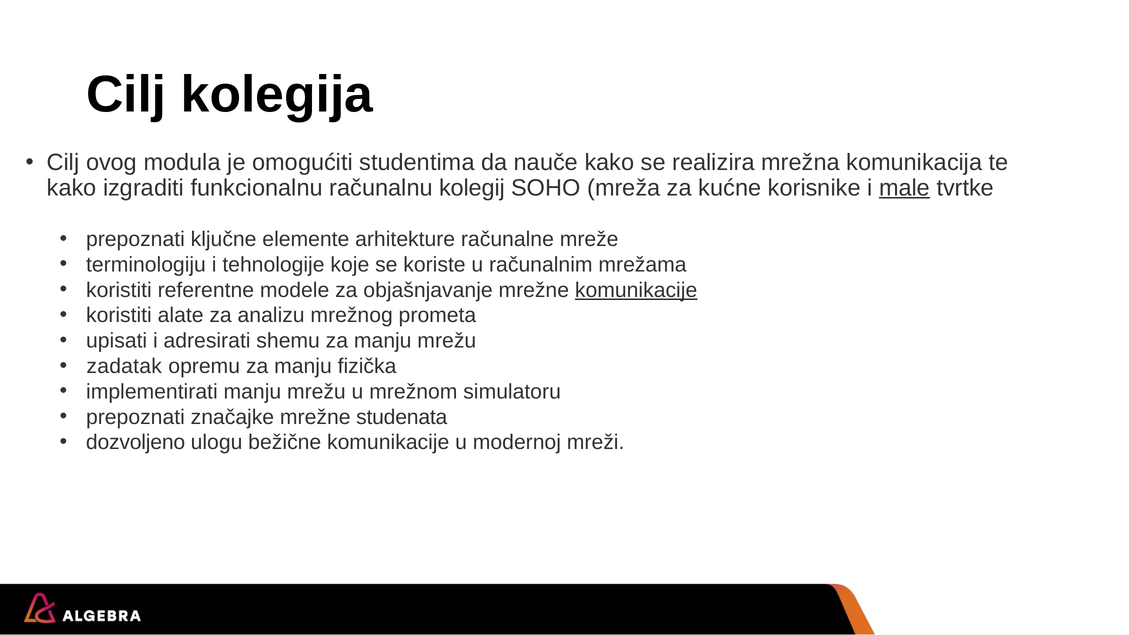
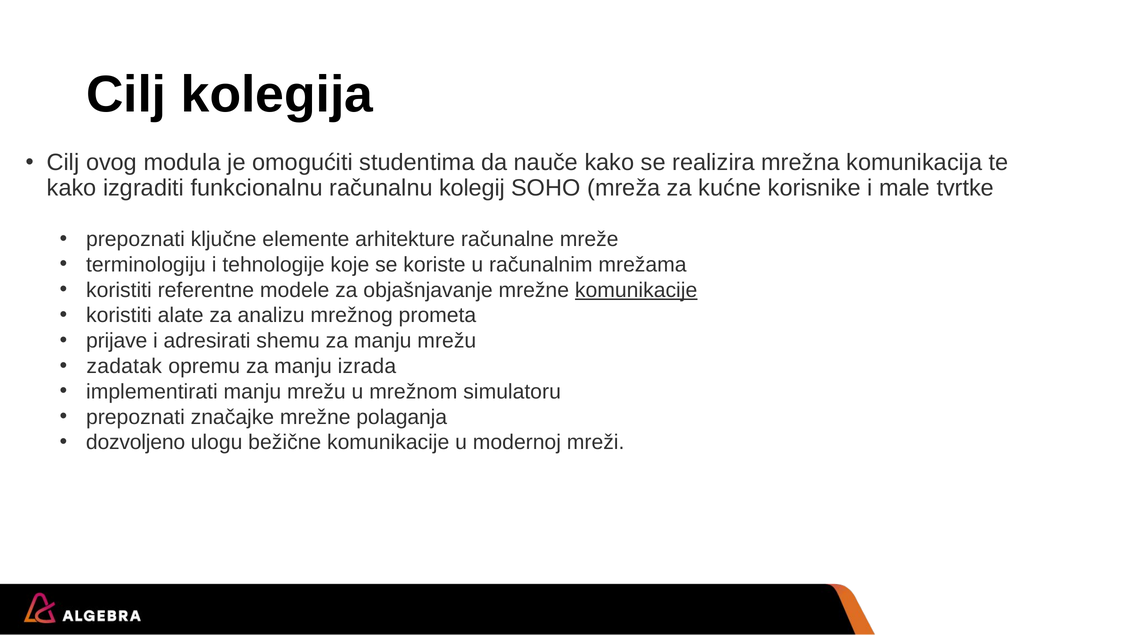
male underline: present -> none (905, 188)
upisati: upisati -> prijave (117, 341)
fizička: fizička -> izrada (367, 366)
studenata: studenata -> polaganja (402, 417)
